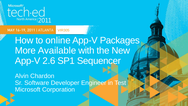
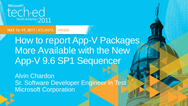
online: online -> report (58, 40)
2.6: 2.6 -> 9.6 (49, 61)
